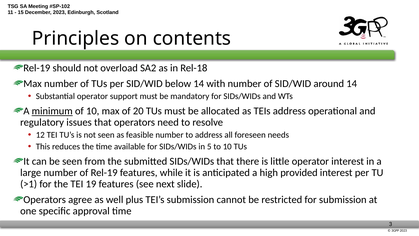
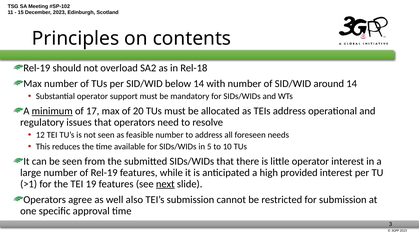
of 10: 10 -> 17 (93, 111)
next underline: none -> present (165, 184)
plus: plus -> also (134, 199)
